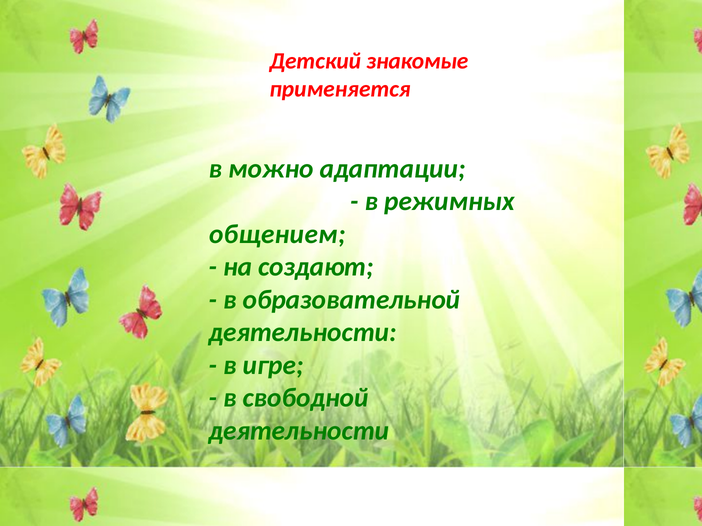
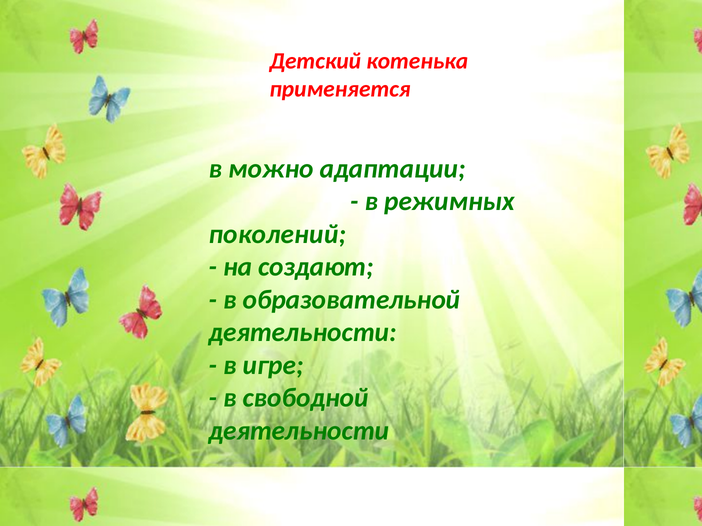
знакомые: знакомые -> котенька (417, 61)
общением: общением -> поколений (277, 234)
